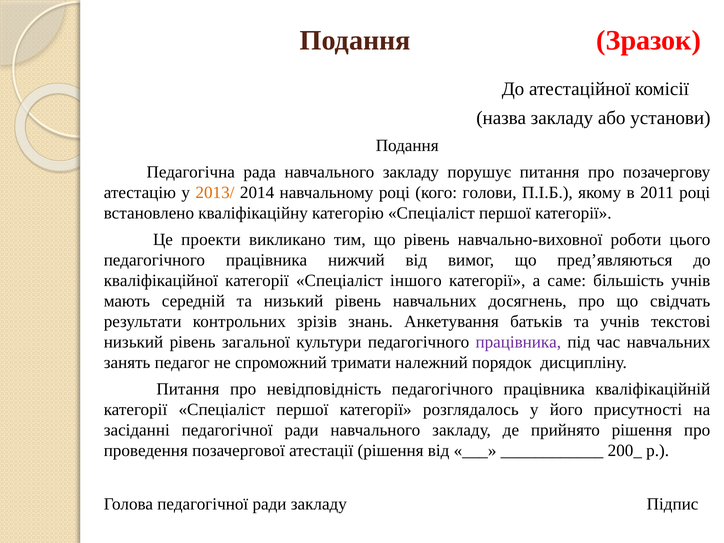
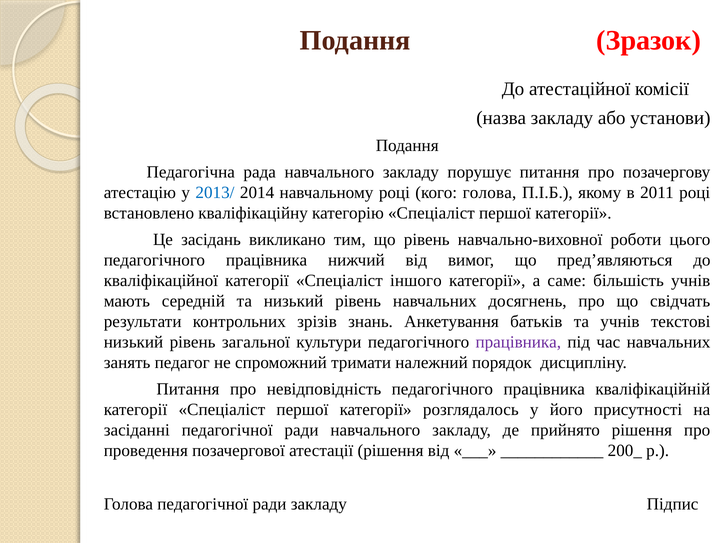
2013/ colour: orange -> blue (215, 192)
кого голови: голови -> голова (489, 192)
проекти: проекти -> засідань (211, 240)
